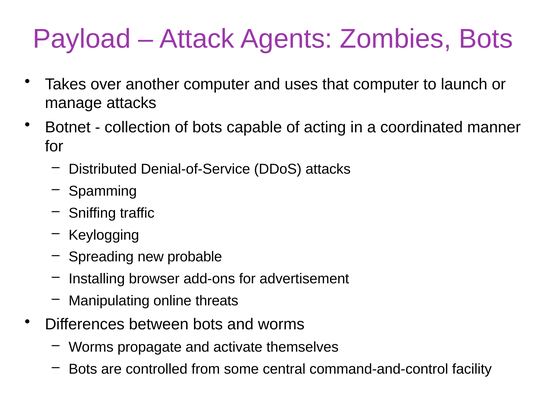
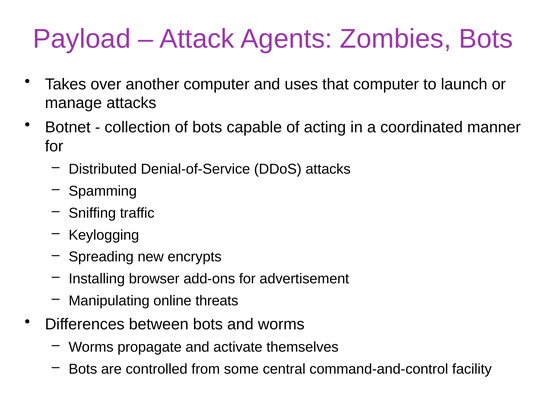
probable: probable -> encrypts (195, 257)
